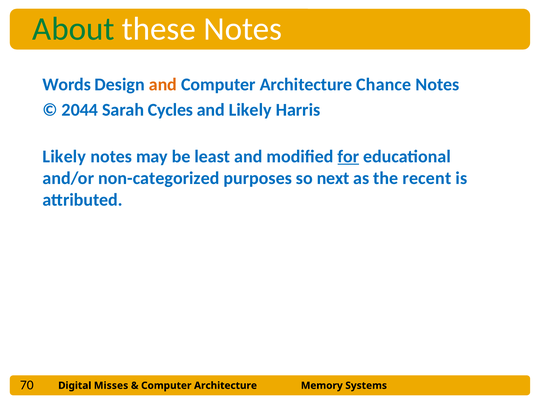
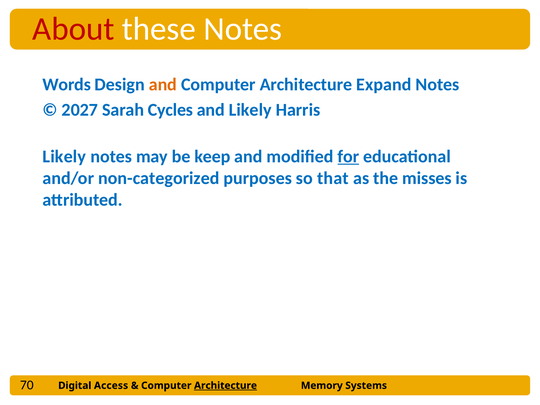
About colour: green -> red (73, 29)
Chance: Chance -> Expand (384, 85)
2044: 2044 -> 2027 (80, 110)
least: least -> keep (212, 157)
next: next -> that (333, 178)
recent: recent -> misses (427, 178)
Misses: Misses -> Access (111, 386)
Architecture underline: none -> present (226, 386)
